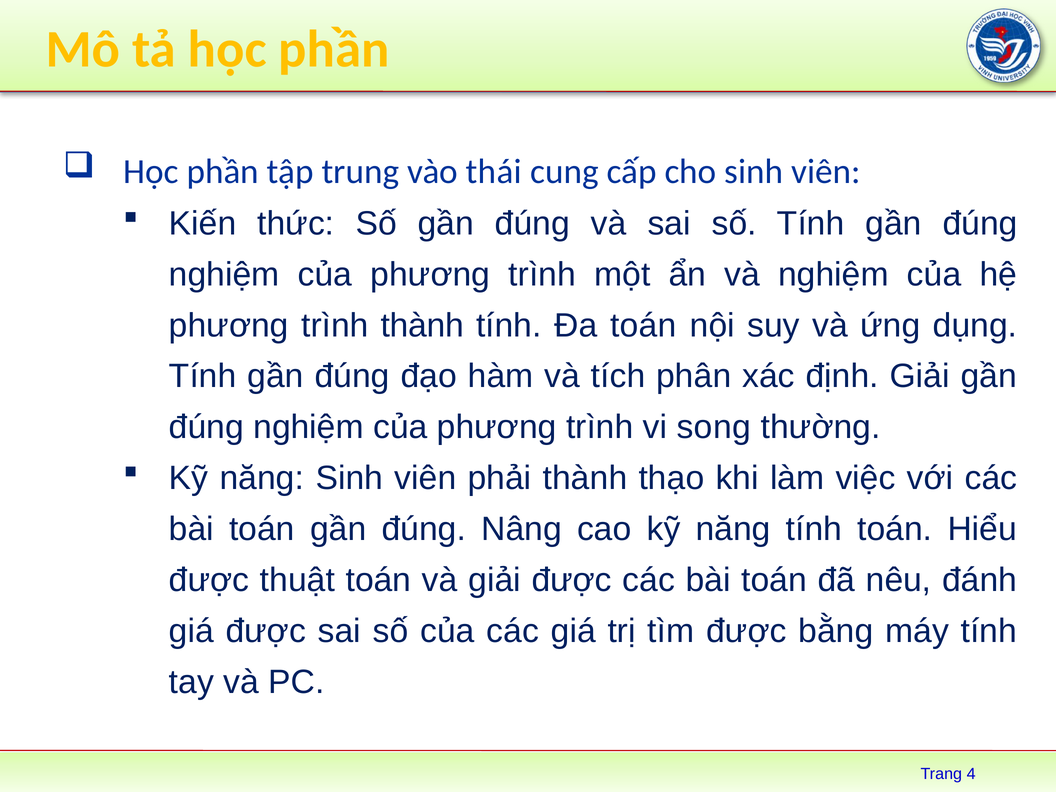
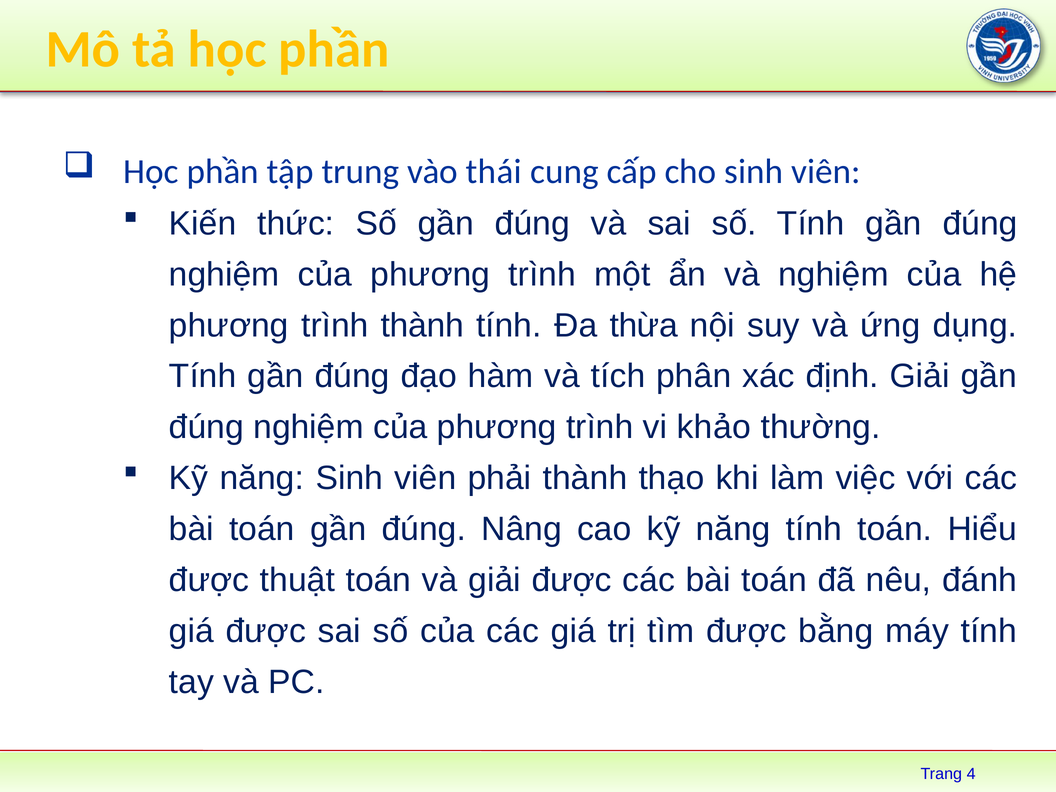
Đa toán: toán -> thừa (644, 325)
song: song -> khảo (714, 427)
